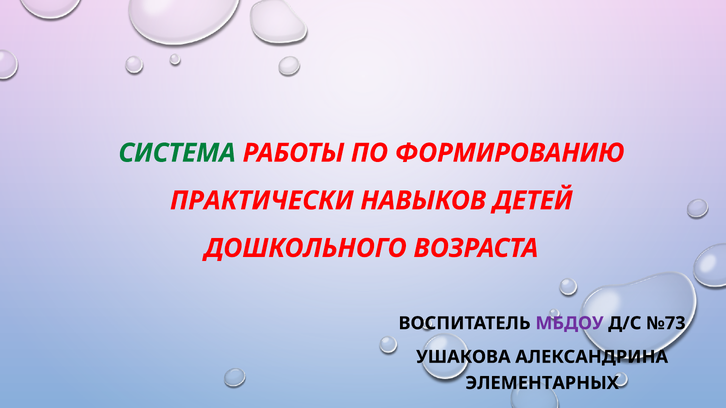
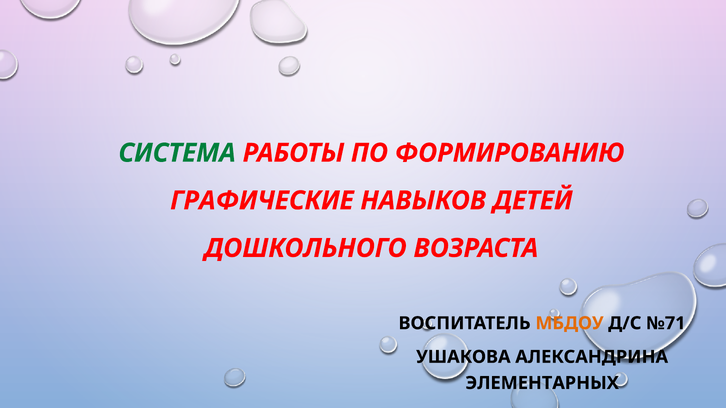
ПРАКТИЧЕСКИ: ПРАКТИЧЕСКИ -> ГРАФИЧЕСКИЕ (262, 201)
МБДОУ colour: purple -> orange (569, 324)
№73: №73 -> №71 (666, 324)
